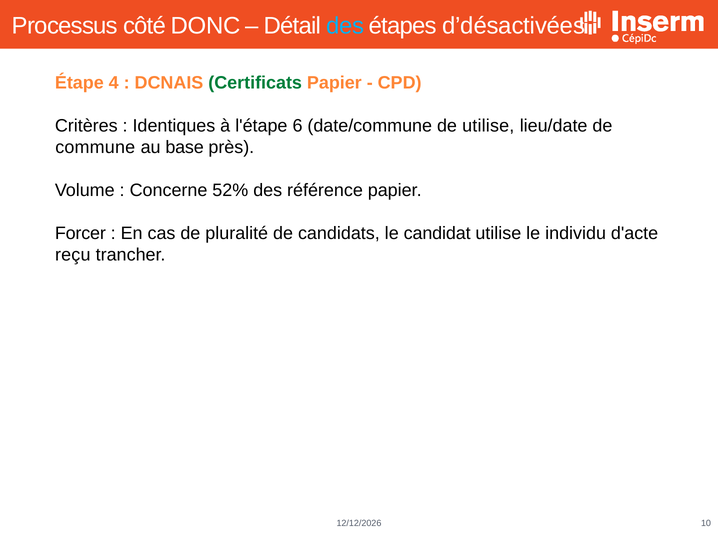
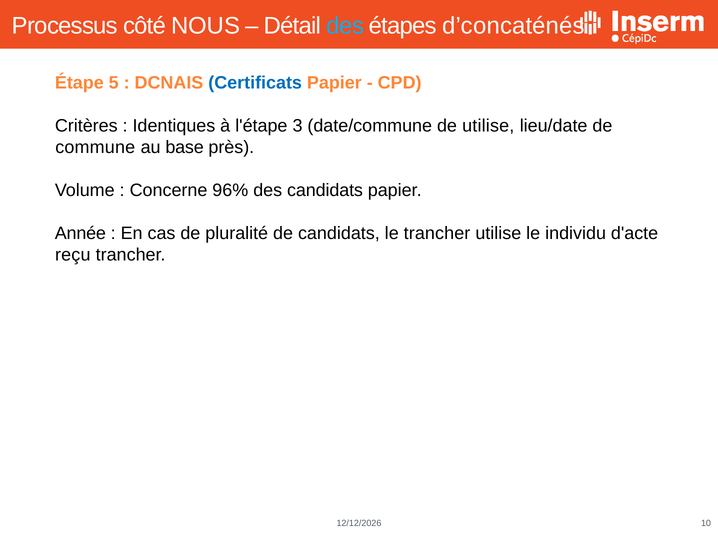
DONC: DONC -> NOUS (206, 26)
d’désactivées: d’désactivées -> d’concaténés (513, 26)
4: 4 -> 5 (114, 83)
Certificats colour: green -> blue (255, 83)
6: 6 -> 3 (298, 126)
52%: 52% -> 96% (230, 190)
des référence: référence -> candidats (325, 190)
Forcer: Forcer -> Année (80, 233)
le candidat: candidat -> trancher (437, 233)
